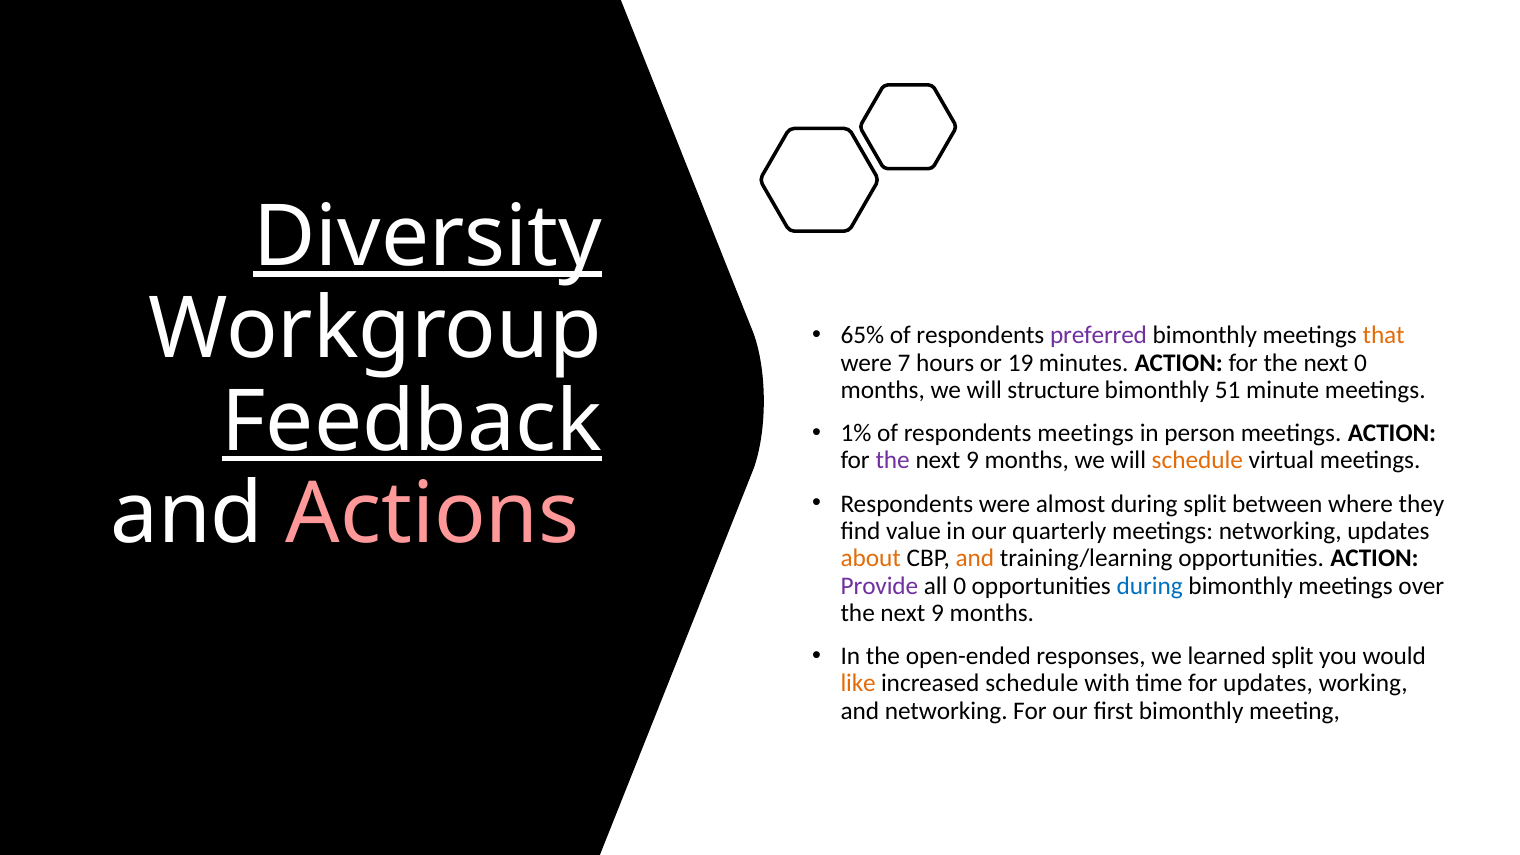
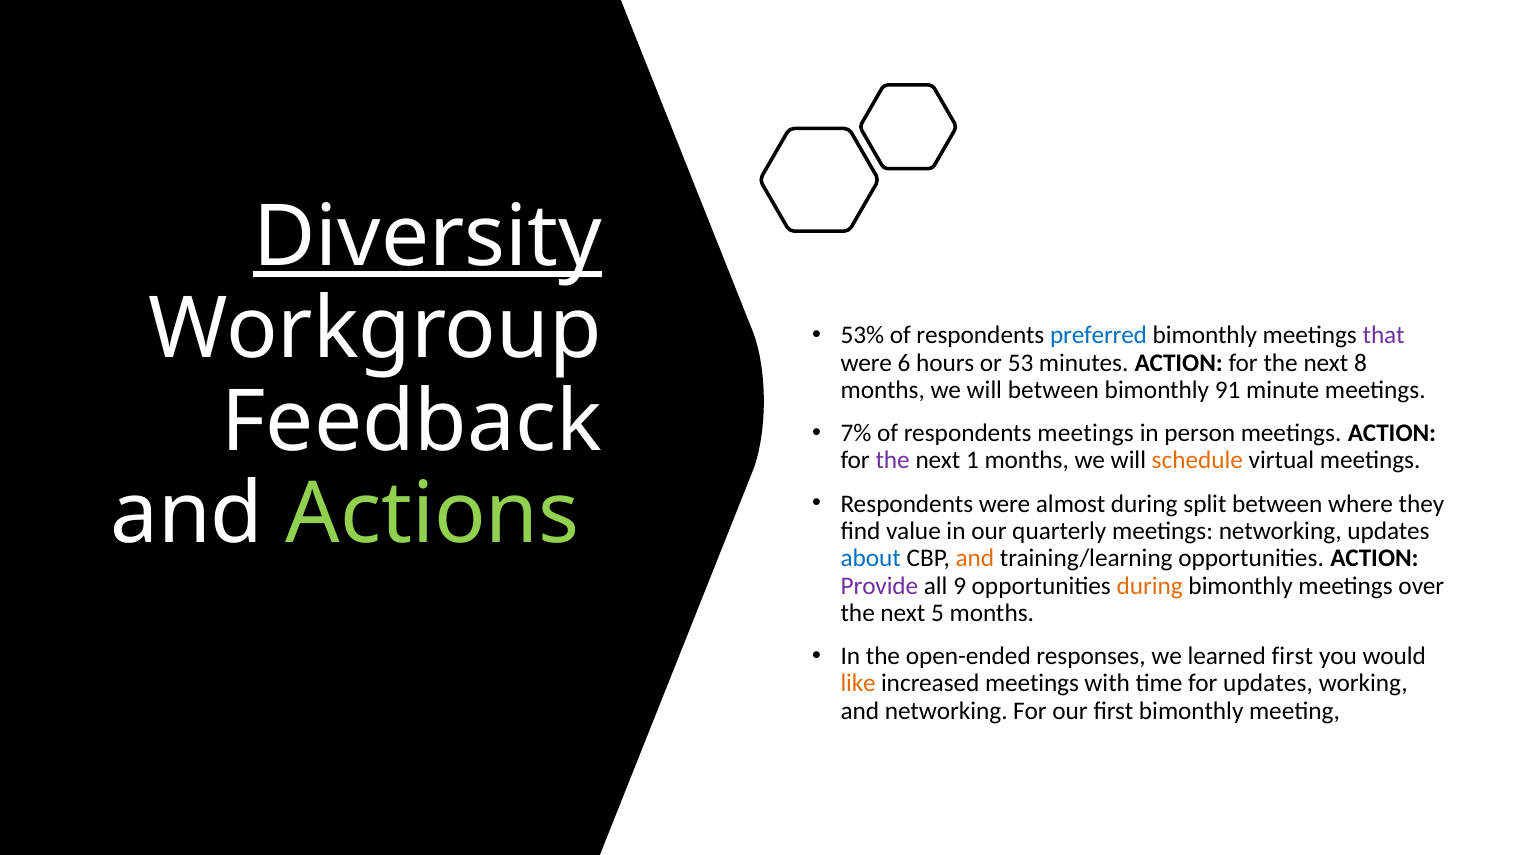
65%: 65% -> 53% (862, 335)
preferred colour: purple -> blue (1099, 335)
that colour: orange -> purple (1384, 335)
7: 7 -> 6 (904, 363)
19: 19 -> 53 (1021, 363)
next 0: 0 -> 8 (1360, 363)
will structure: structure -> between (1053, 390)
51: 51 -> 91 (1228, 390)
Feedback underline: present -> none (412, 422)
1%: 1% -> 7% (856, 433)
9: 9 -> 1 (972, 461)
Actions colour: pink -> light green (433, 514)
about colour: orange -> blue (871, 558)
all 0: 0 -> 9 (960, 586)
during colour: blue -> orange (1150, 586)
9: 9 -> 5 (938, 613)
learned split: split -> first (1292, 656)
increased schedule: schedule -> meetings (1032, 684)
